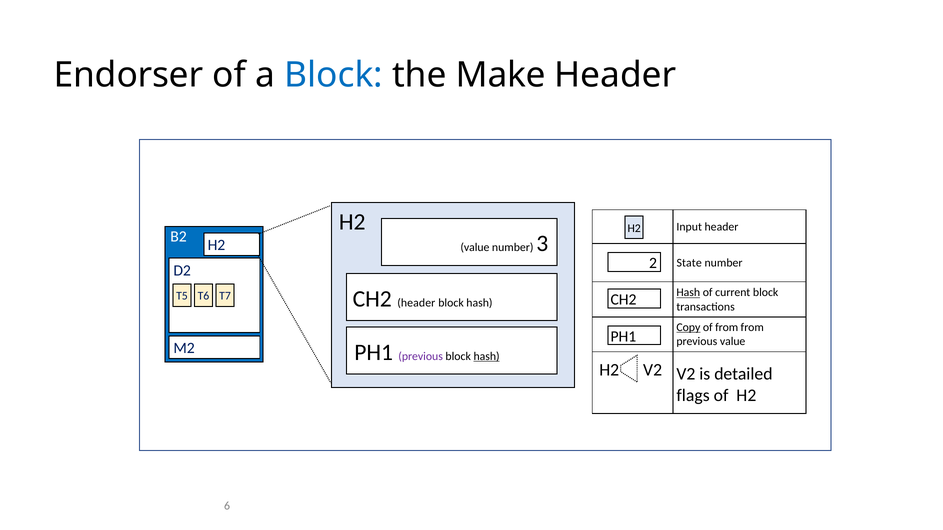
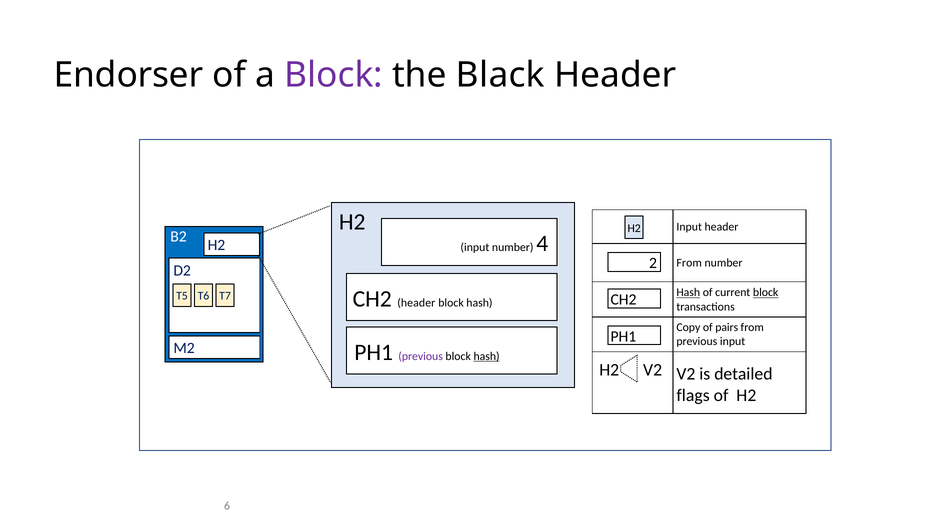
Block colour: blue -> purple (334, 75)
Make: Make -> Black (500, 75)
value: value -> input (475, 247)
3: 3 -> 4 (542, 243)
State: State -> From (689, 263)
block underline: none -> present (766, 293)
Copy underline: present -> none (688, 327)
of from: from -> pairs (727, 327)
previous value: value -> input (733, 342)
